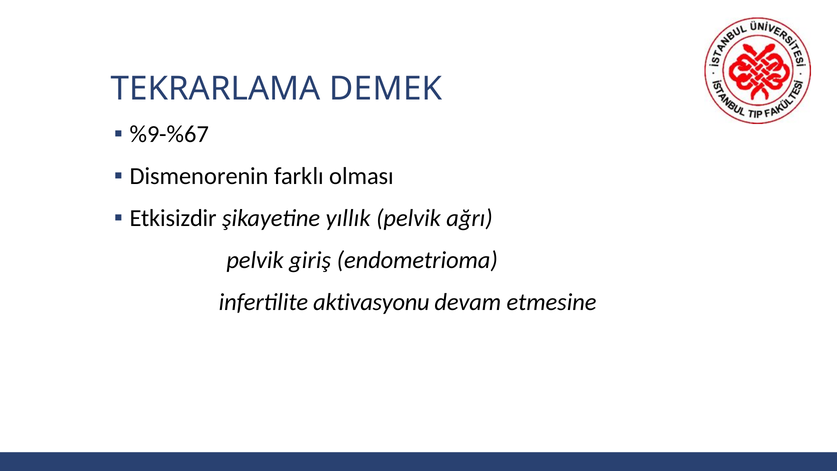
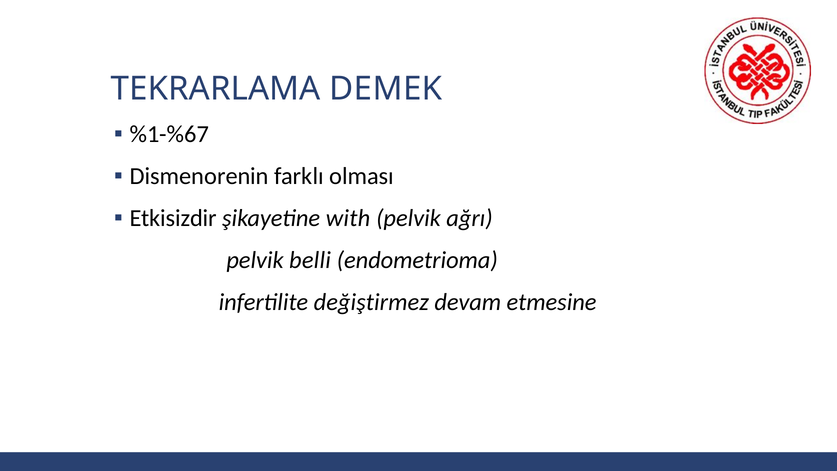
%9-%67: %9-%67 -> %1-%67 (169, 134)
yıllık: yıllık -> with (348, 218)
giriş: giriş -> belli (310, 260)
aktivasyonu: aktivasyonu -> değiştirmez (371, 302)
